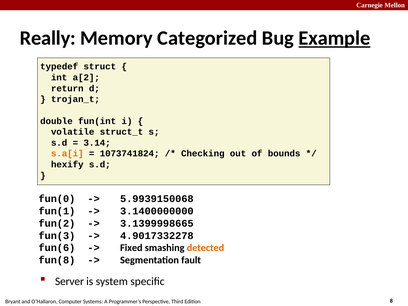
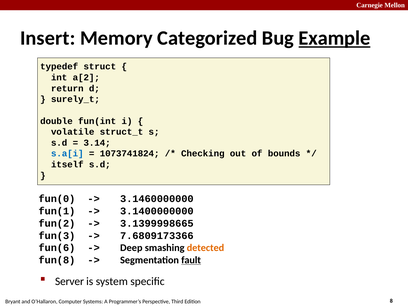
Really: Really -> Insert (48, 38)
trojan_t: trojan_t -> surely_t (75, 99)
s.a[i colour: orange -> blue (67, 154)
hexify: hexify -> itself (67, 165)
5.9939150068: 5.9939150068 -> 3.1460000000 (157, 199)
4.9017332278: 4.9017332278 -> 7.6809173366 (157, 236)
Fixed: Fixed -> Deep (131, 248)
fault underline: none -> present (191, 260)
